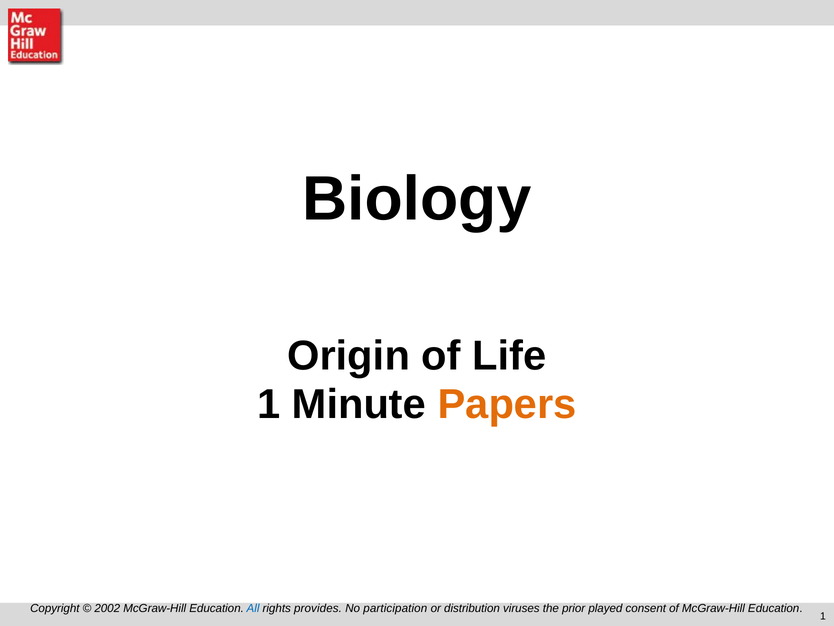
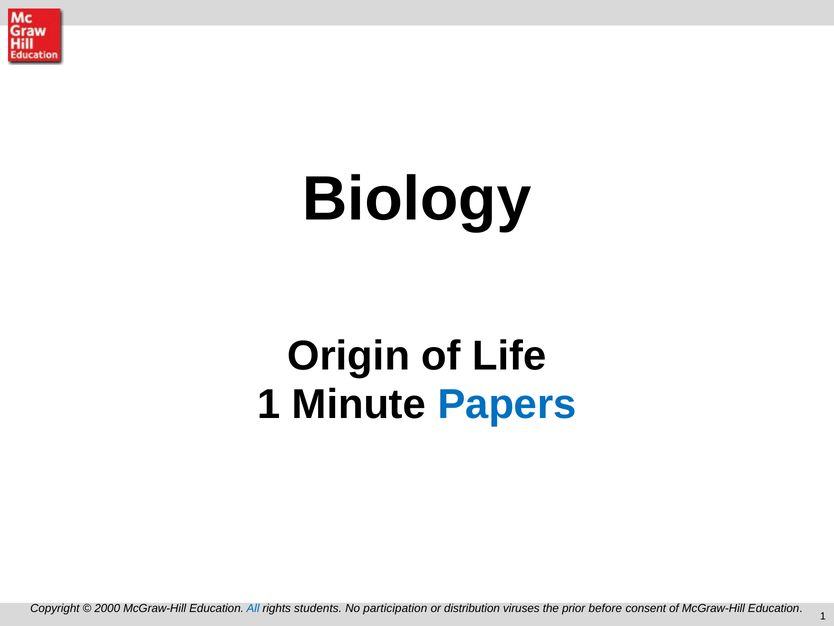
Papers colour: orange -> blue (507, 404)
2002: 2002 -> 2000 (107, 608)
provides: provides -> students (318, 608)
played: played -> before (605, 608)
